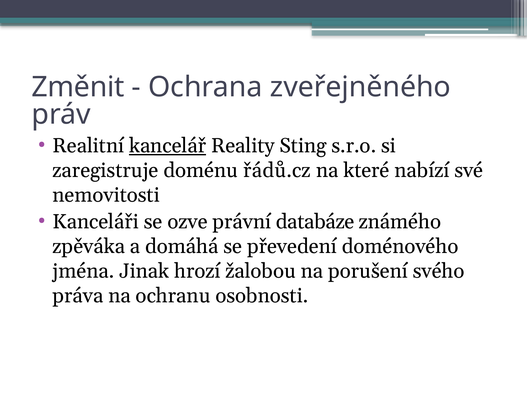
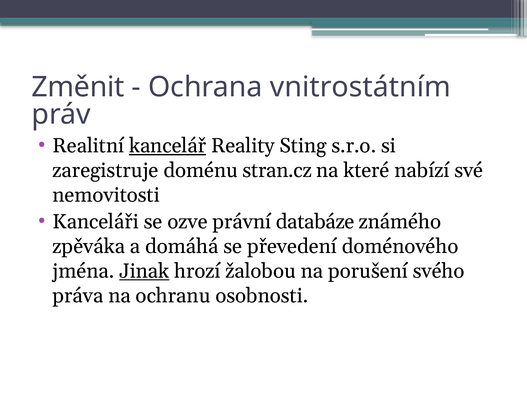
zveřejněného: zveřejněného -> vnitrostátním (360, 87)
řádů.cz: řádů.cz -> stran.cz (277, 171)
Jinak underline: none -> present (144, 271)
